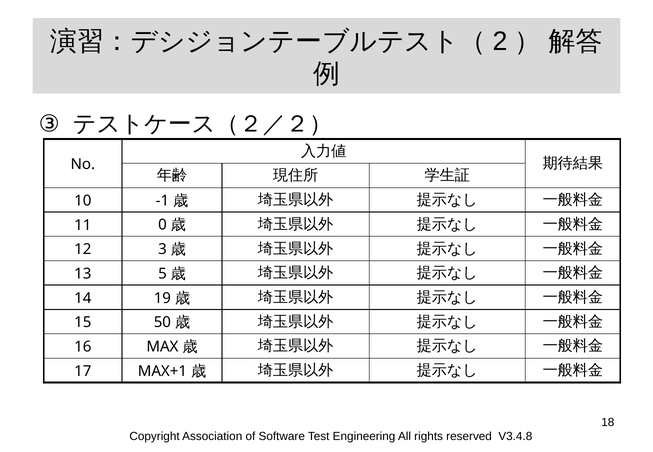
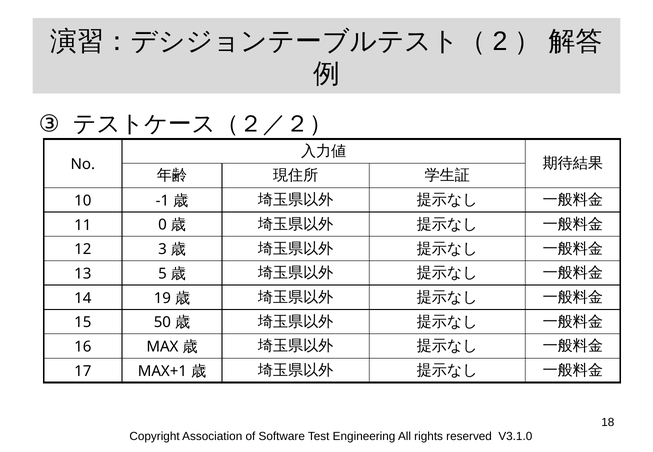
V3.4.8: V3.4.8 -> V3.1.0 (515, 436)
